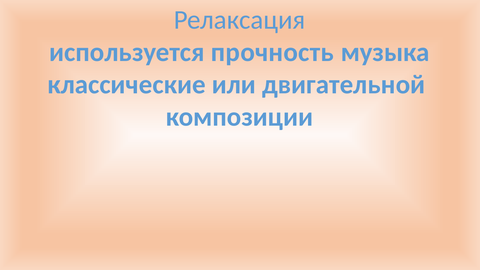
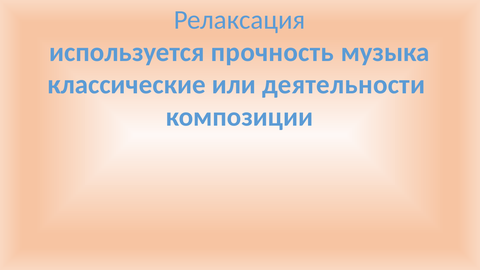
двигательной: двигательной -> деятельности (344, 85)
